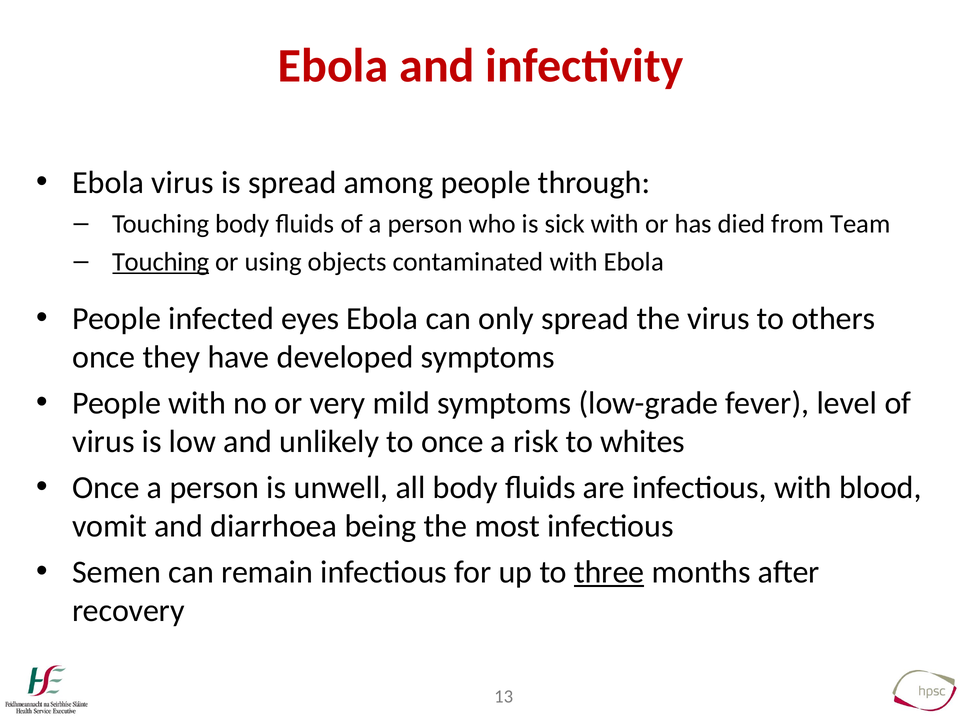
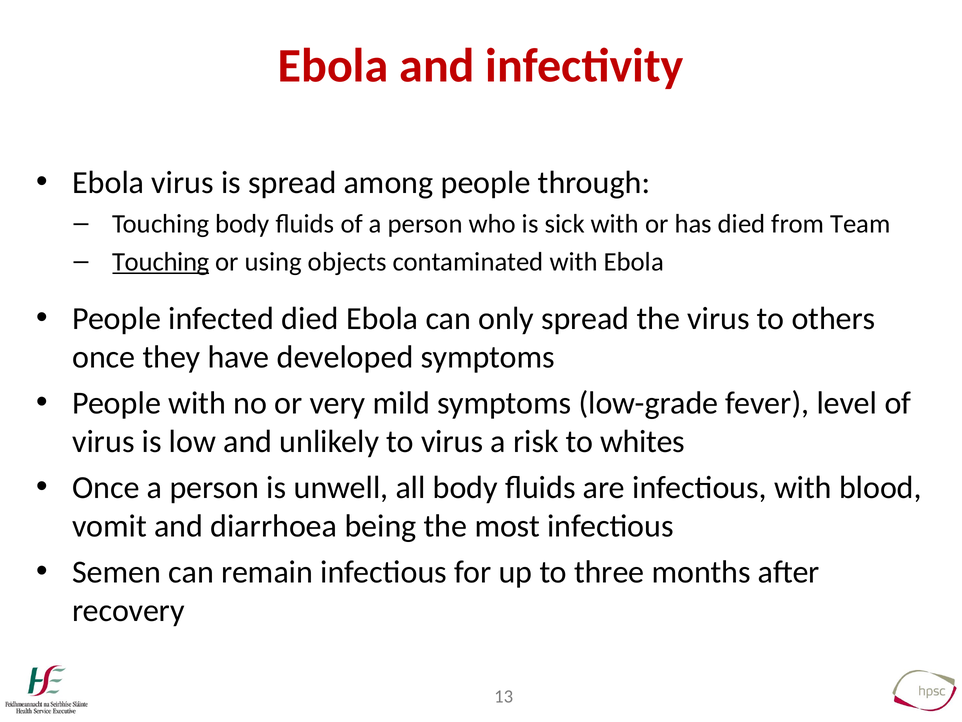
infected eyes: eyes -> died (310, 318)
to once: once -> virus (452, 441)
three underline: present -> none (609, 572)
